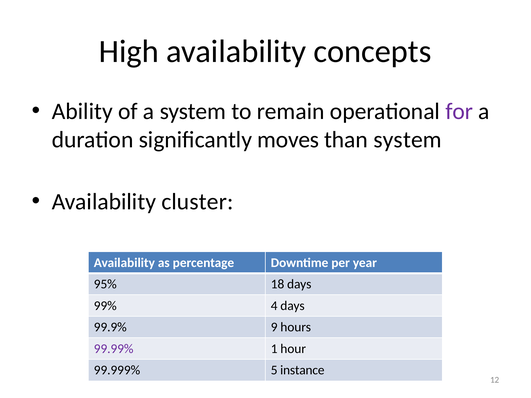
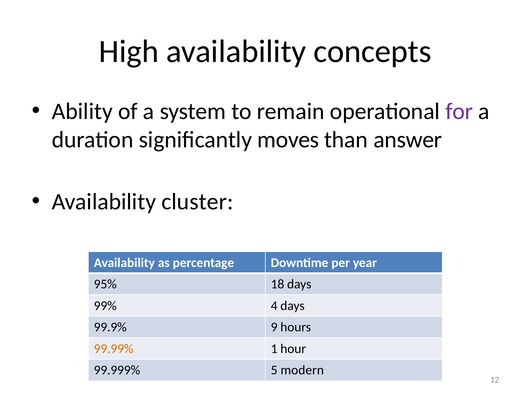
than system: system -> answer (408, 140)
99.99% colour: purple -> orange (114, 349)
instance: instance -> modern (302, 370)
